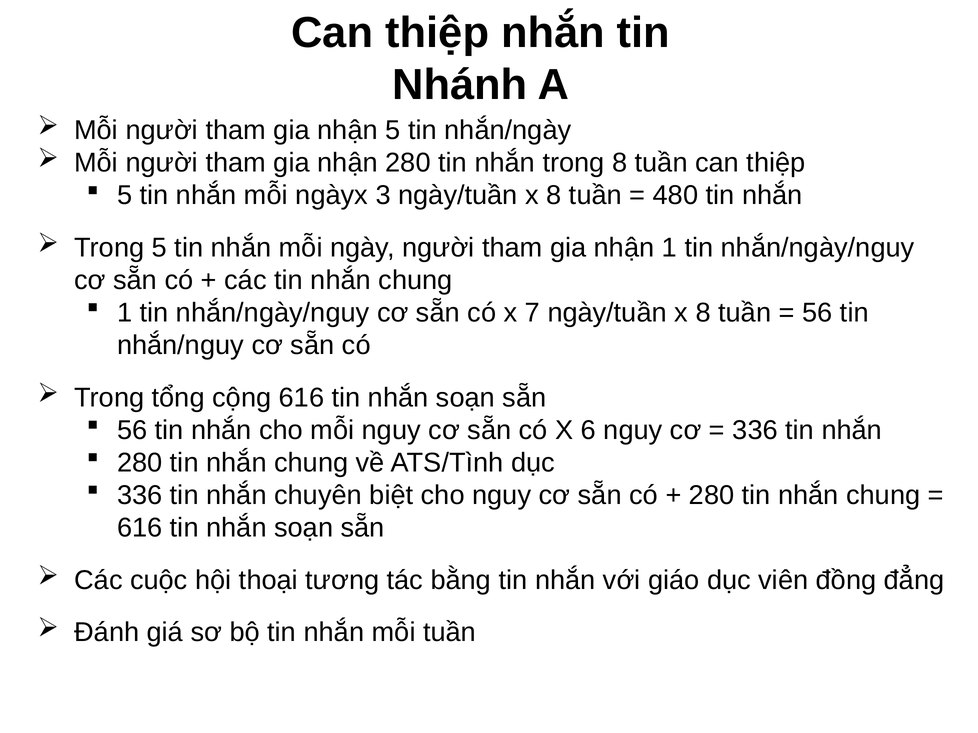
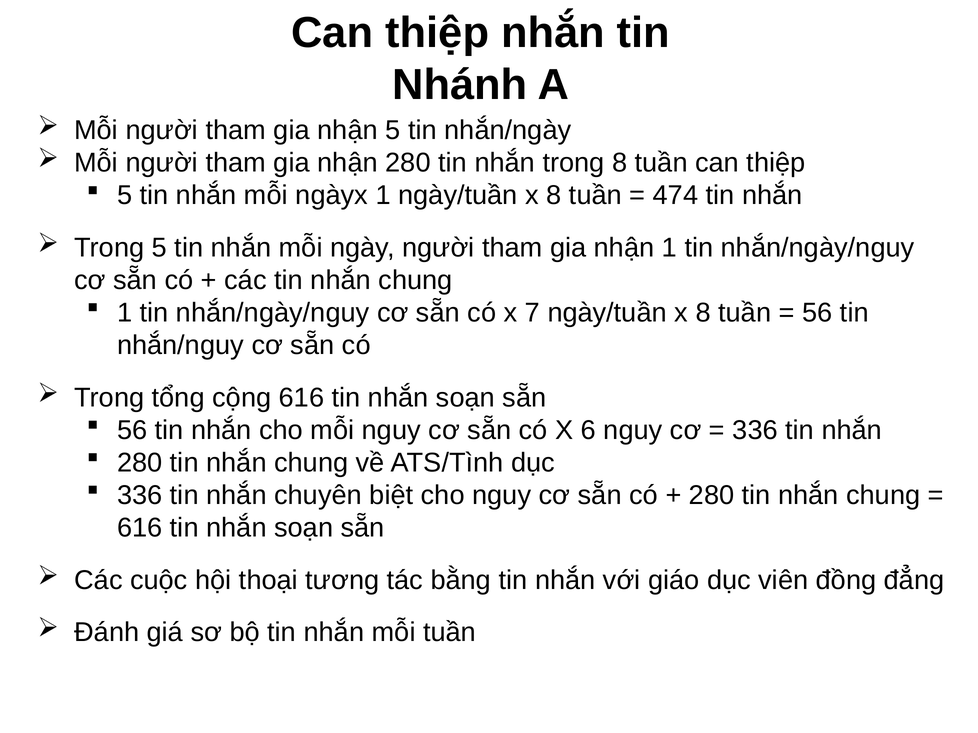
ngàyx 3: 3 -> 1 (383, 196)
480: 480 -> 474 (676, 196)
